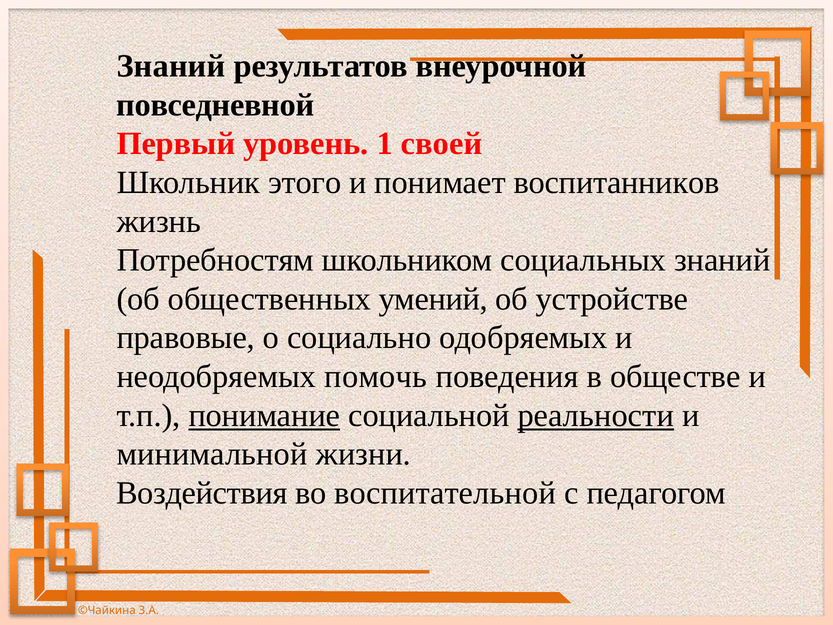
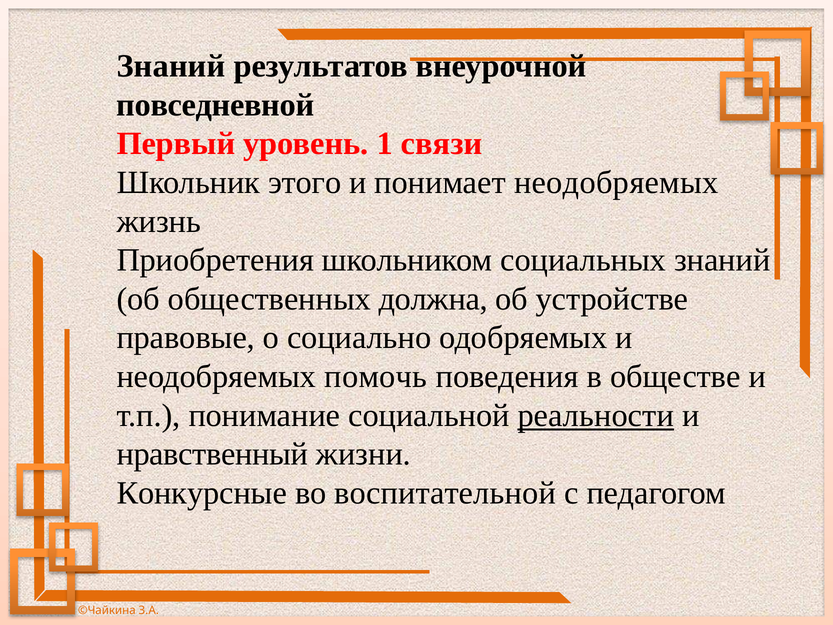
своей: своей -> связи (442, 144)
понимает воспитанников: воспитанников -> неодобряемых (616, 182)
Потребностям: Потребностям -> Приобретения (215, 260)
умений: умений -> должна (433, 299)
понимание underline: present -> none (264, 415)
минимальной: минимальной -> нравственный (212, 454)
Воздействия: Воздействия -> Конкурсные (202, 493)
